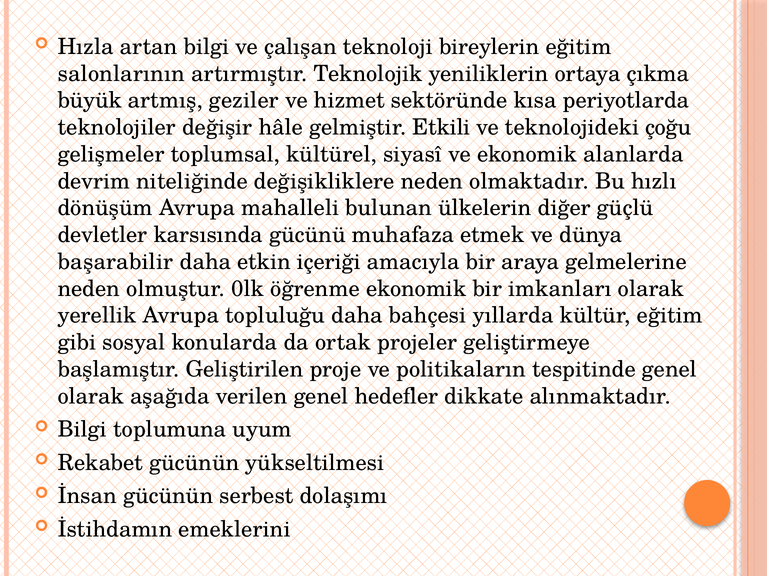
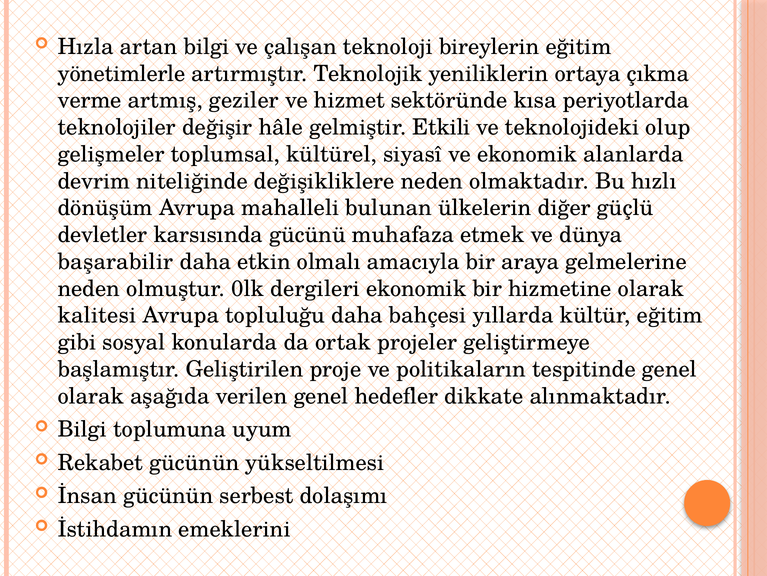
salonlarının: salonlarının -> yönetimlerle (122, 74)
büyük: büyük -> verme (90, 100)
çoğu: çoğu -> olup (668, 127)
içeriği: içeriği -> olmalı (329, 261)
öğrenme: öğrenme -> dergileri (315, 288)
imkanları: imkanları -> hizmetine (560, 288)
yerellik: yerellik -> kalitesi (97, 315)
